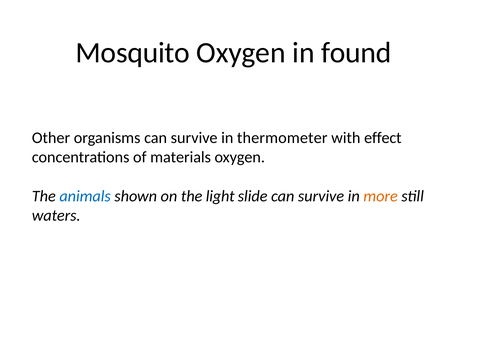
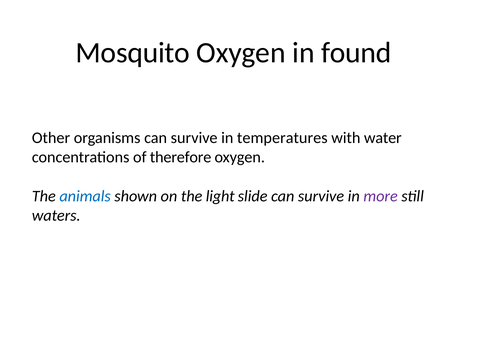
thermometer: thermometer -> temperatures (282, 138)
effect: effect -> water (383, 138)
materials: materials -> therefore (181, 157)
more colour: orange -> purple (381, 196)
